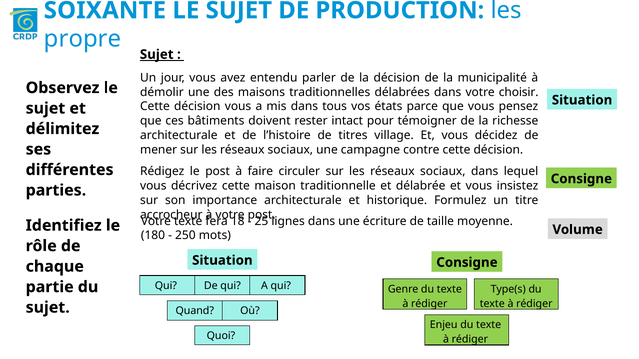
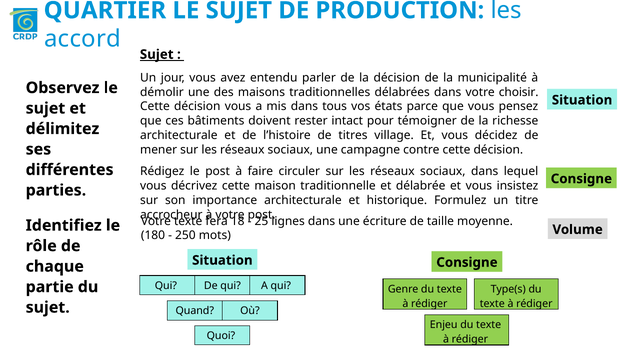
SOIXANTE: SOIXANTE -> QUARTIER (105, 10)
propre: propre -> accord (82, 39)
